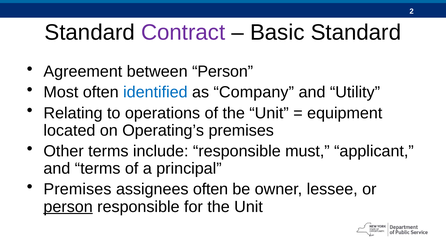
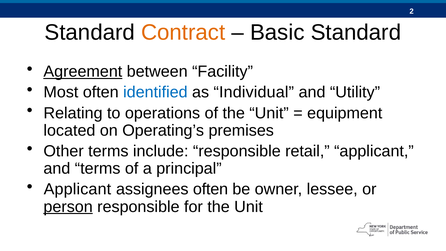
Contract colour: purple -> orange (183, 33)
Agreement underline: none -> present (83, 72)
between Person: Person -> Facility (223, 72)
Company: Company -> Individual (254, 92)
must: must -> retail (307, 151)
Premises: Premises -> Applicant (77, 189)
